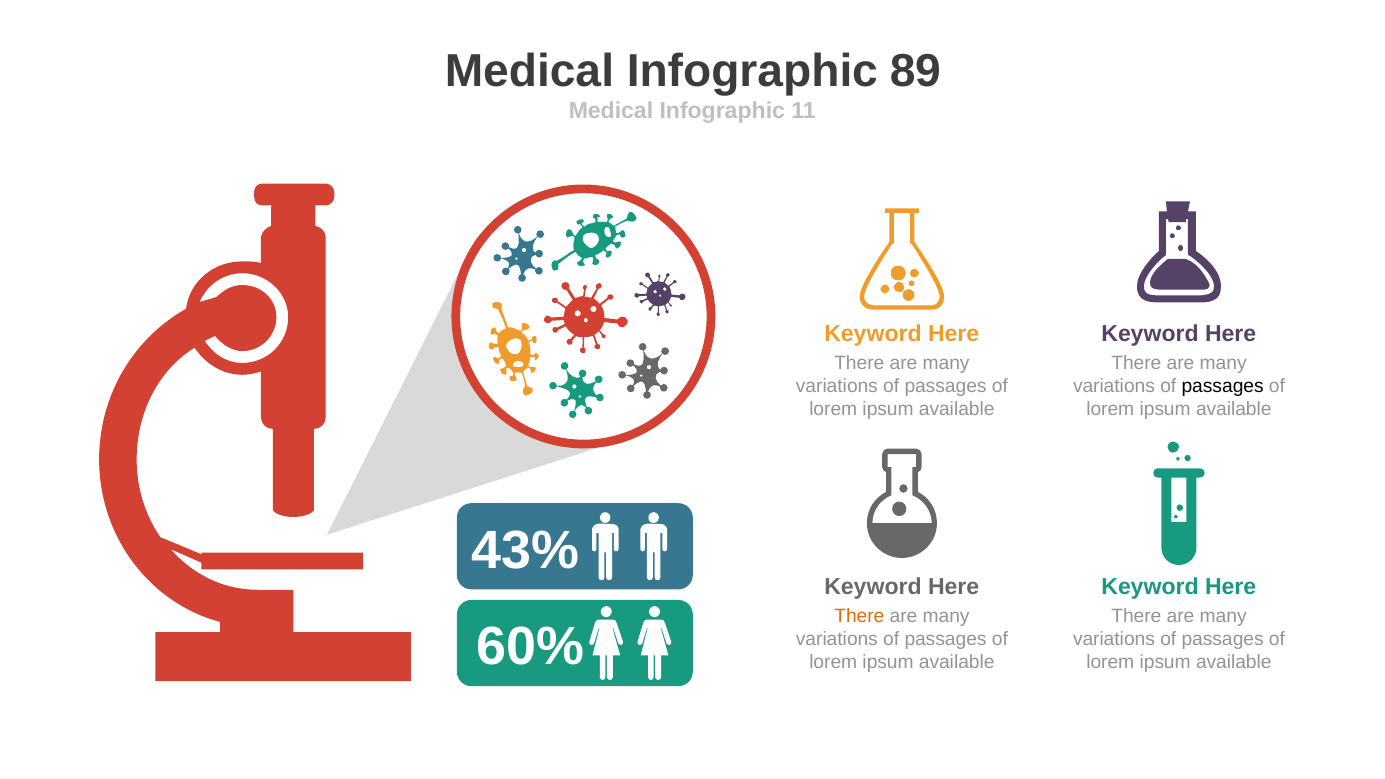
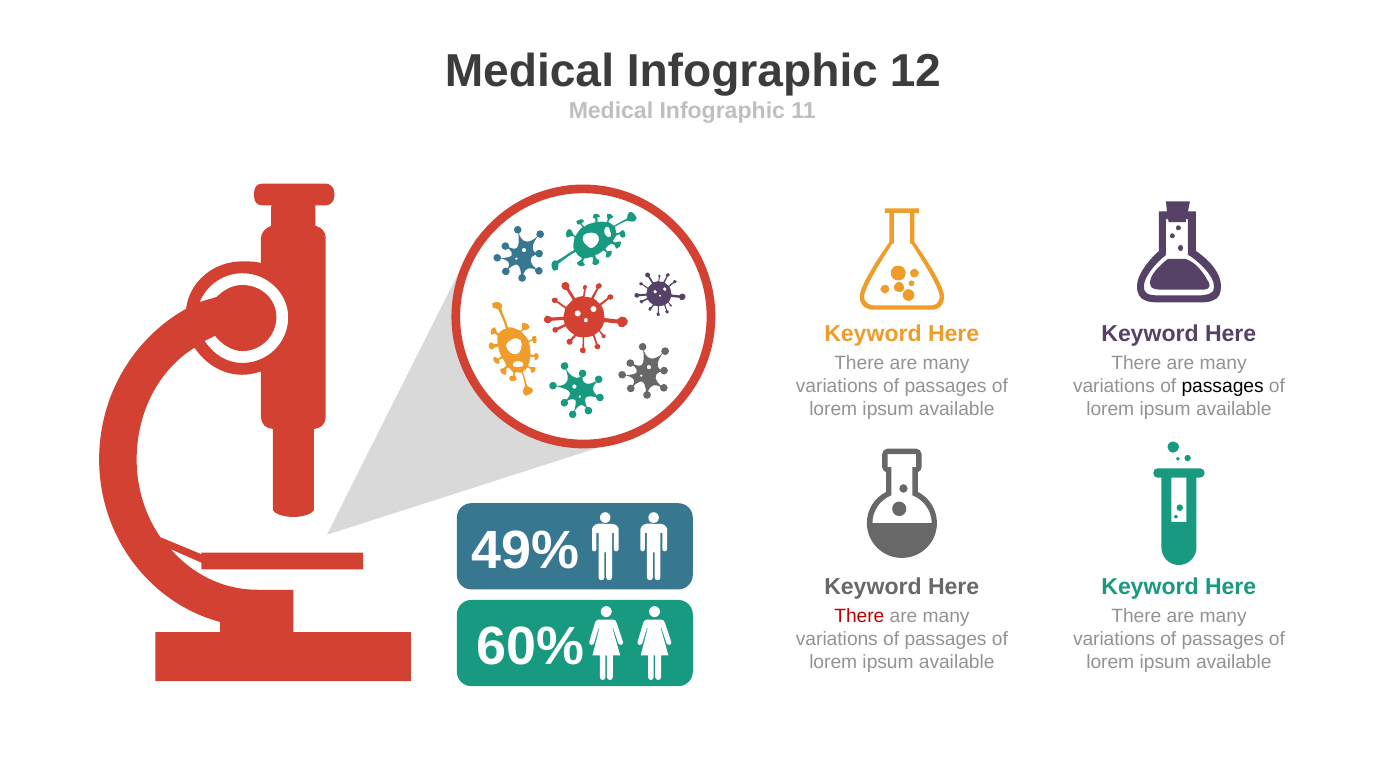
89: 89 -> 12 (915, 71)
43%: 43% -> 49% (526, 550)
There colour: orange -> red (859, 616)
